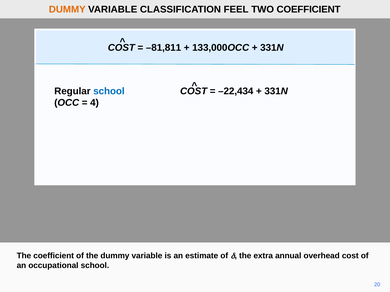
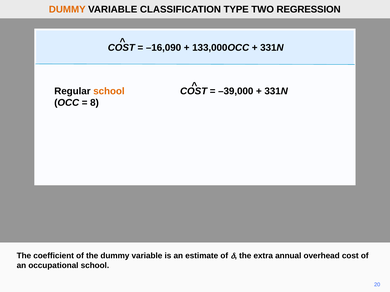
FEEL: FEEL -> TYPE (236, 10)
TWO COEFFICIENT: COEFFICIENT -> REGRESSION (309, 10)
–81,811: –81,811 -> –16,090 (164, 48)
–22,434: –22,434 -> –39,000 (236, 91)
school colour: blue -> orange (109, 91)
4: 4 -> 8 (95, 103)
